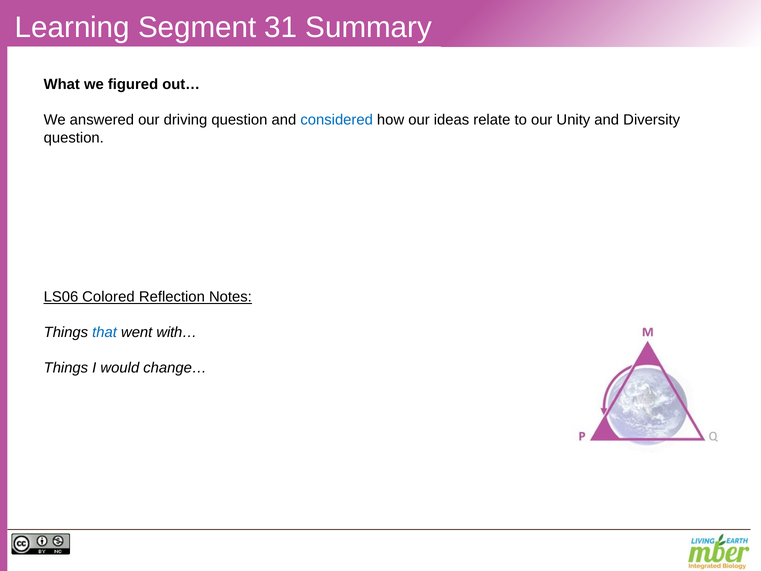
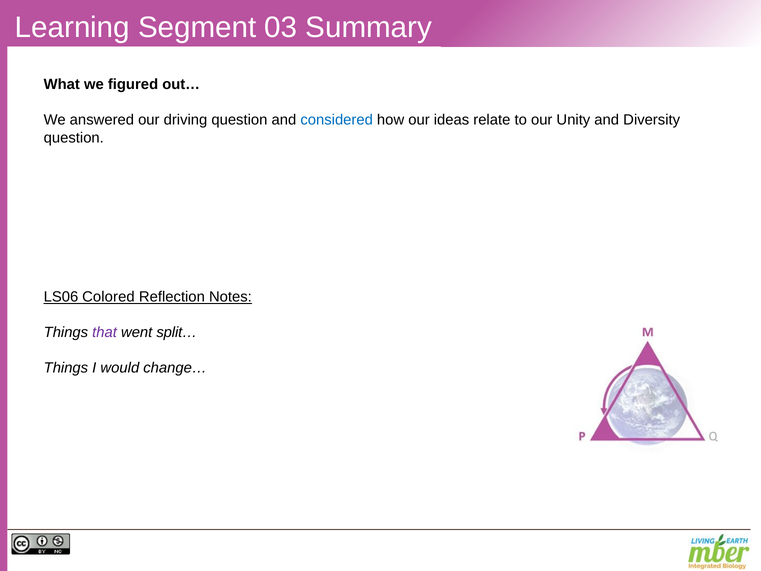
31: 31 -> 03 (281, 27)
that colour: blue -> purple (105, 332)
with…: with… -> split… (177, 332)
